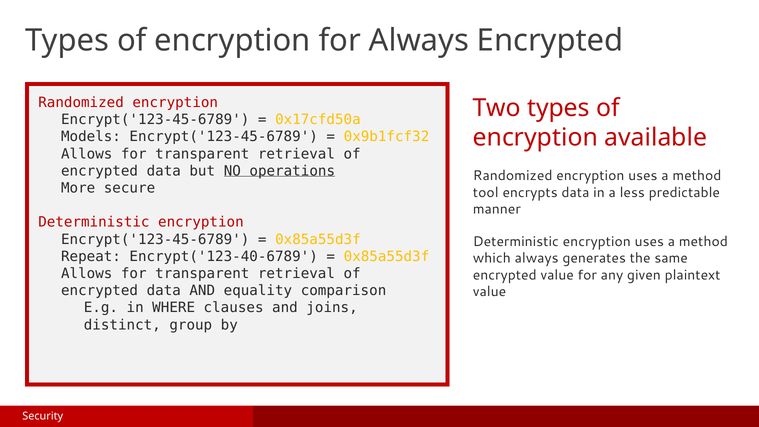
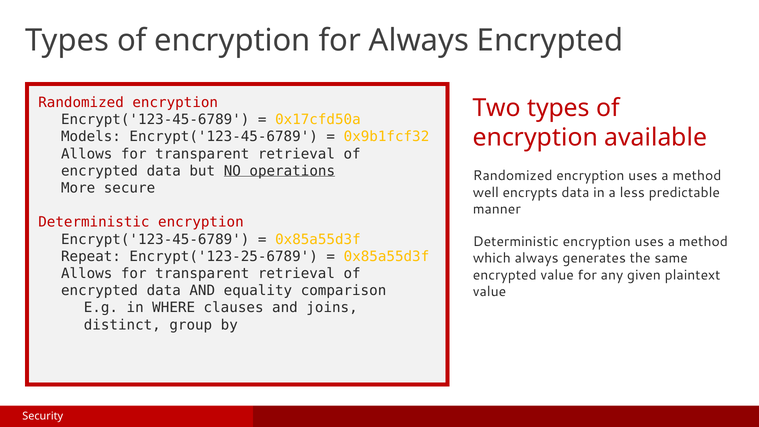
tool: tool -> well (486, 193)
Encrypt('123-40-6789: Encrypt('123-40-6789 -> Encrypt('123-25-6789 (224, 256)
